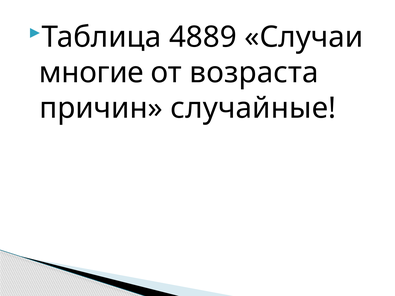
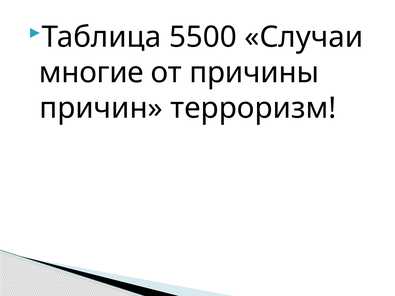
4889: 4889 -> 5500 (203, 37)
возраста: возраста -> причины (254, 73)
случайные: случайные -> терроризм (253, 108)
